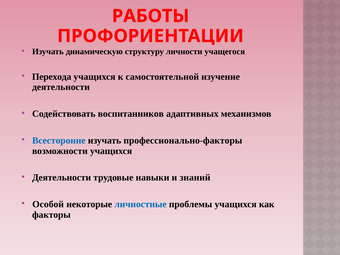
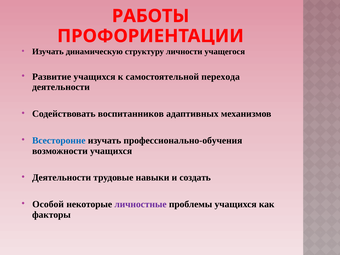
Перехода: Перехода -> Развитие (52, 77)
изучение: изучение -> перехода (221, 77)
профессионально-факторы: профессионально-факторы -> профессионально-обучения (183, 140)
знаний: знаний -> создать (195, 178)
личностные colour: blue -> purple (141, 204)
